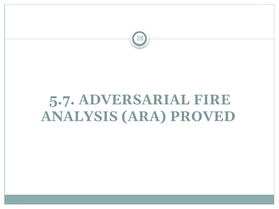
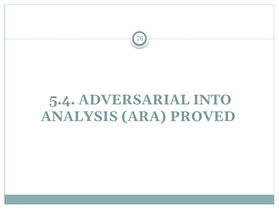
5.7: 5.7 -> 5.4 (62, 100)
FIRE: FIRE -> INTO (212, 100)
